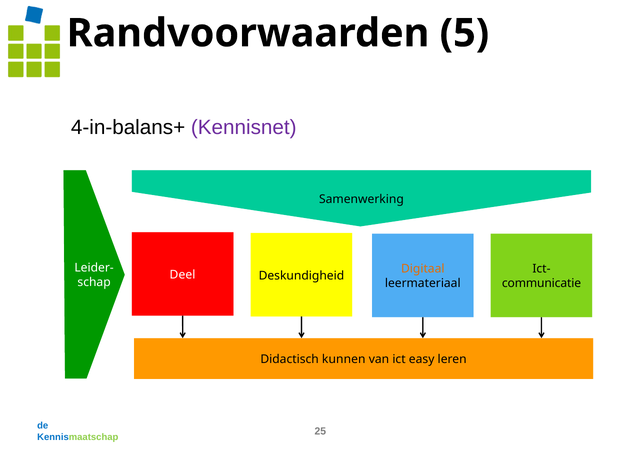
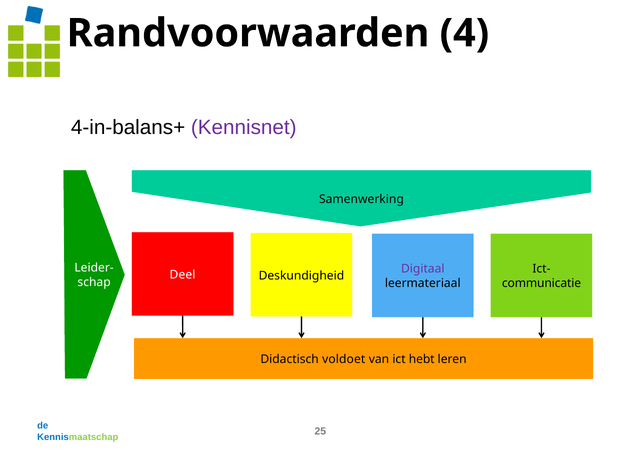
5: 5 -> 4 (464, 33)
Digitaal colour: orange -> purple (423, 269)
kunnen: kunnen -> voldoet (344, 359)
easy: easy -> hebt (422, 359)
